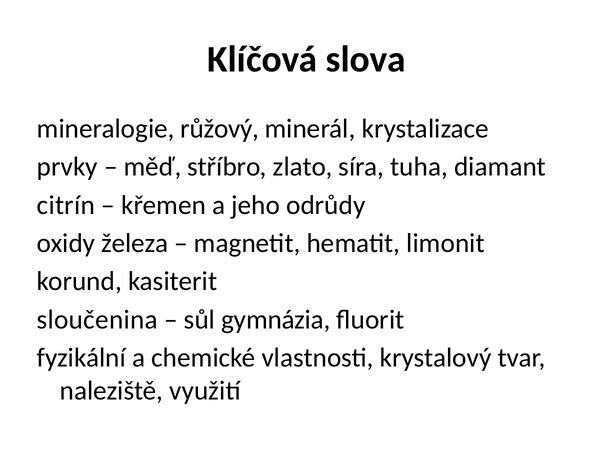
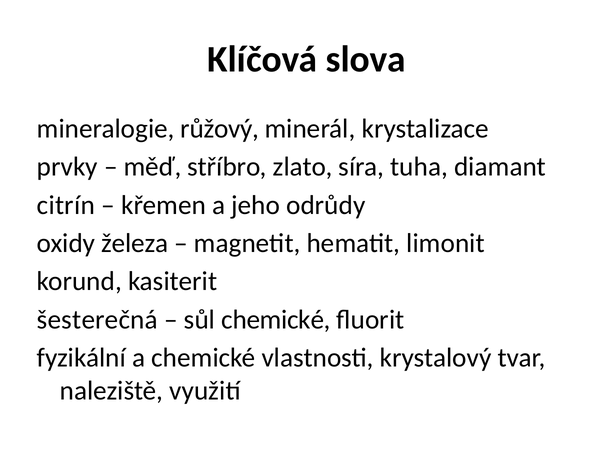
sloučenina: sloučenina -> šesterečná (97, 320)
sůl gymnázia: gymnázia -> chemické (276, 320)
